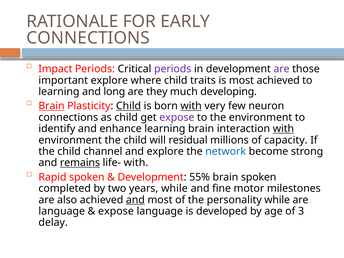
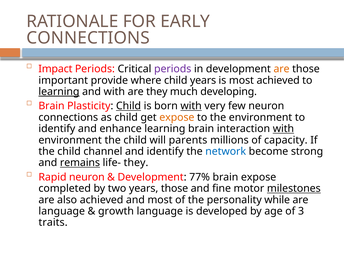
are colour: purple -> orange (282, 69)
important explore: explore -> provide (109, 80)
child traits: traits -> years (203, 80)
learning underline: none -> present (59, 92)
and long: long -> with (114, 92)
Brain underline: present -> none (51, 106)
expose colour: purple -> orange (177, 117)
residual: residual -> parents (188, 140)
and explore: explore -> identify (165, 151)
life- with: with -> they (136, 163)
Rapid spoken: spoken -> neuron (87, 177)
55%: 55% -> 77% (200, 177)
brain spoken: spoken -> expose (259, 177)
years while: while -> those (175, 188)
milestones underline: none -> present (294, 188)
and underline: present -> none (135, 200)
expose: expose -> growth (116, 211)
delay: delay -> traits (53, 222)
